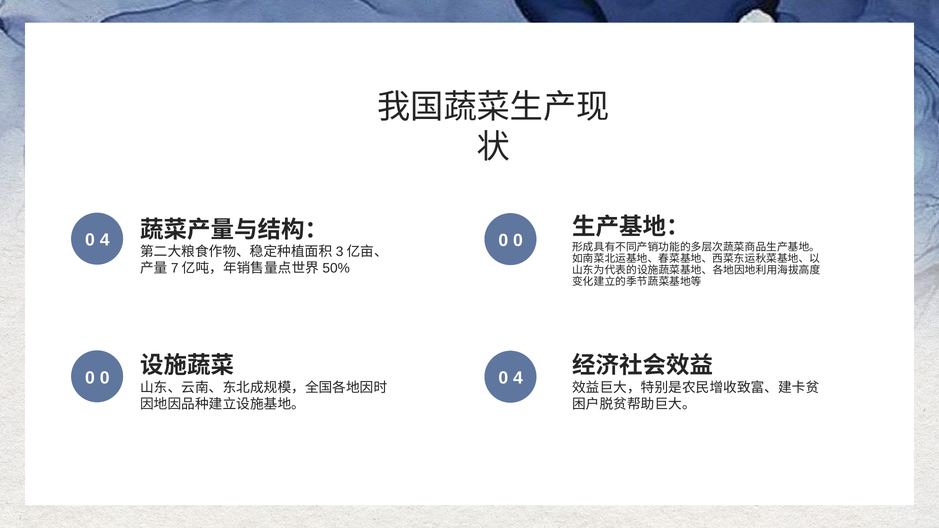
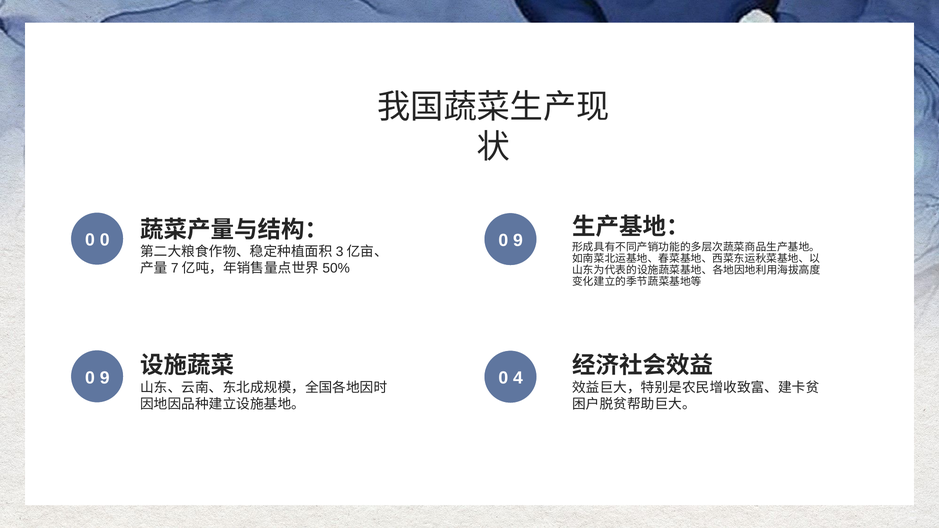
4: 4 -> 0 (105, 240)
0: 0 -> 9 (518, 241)
0: 0 -> 9 (105, 378)
